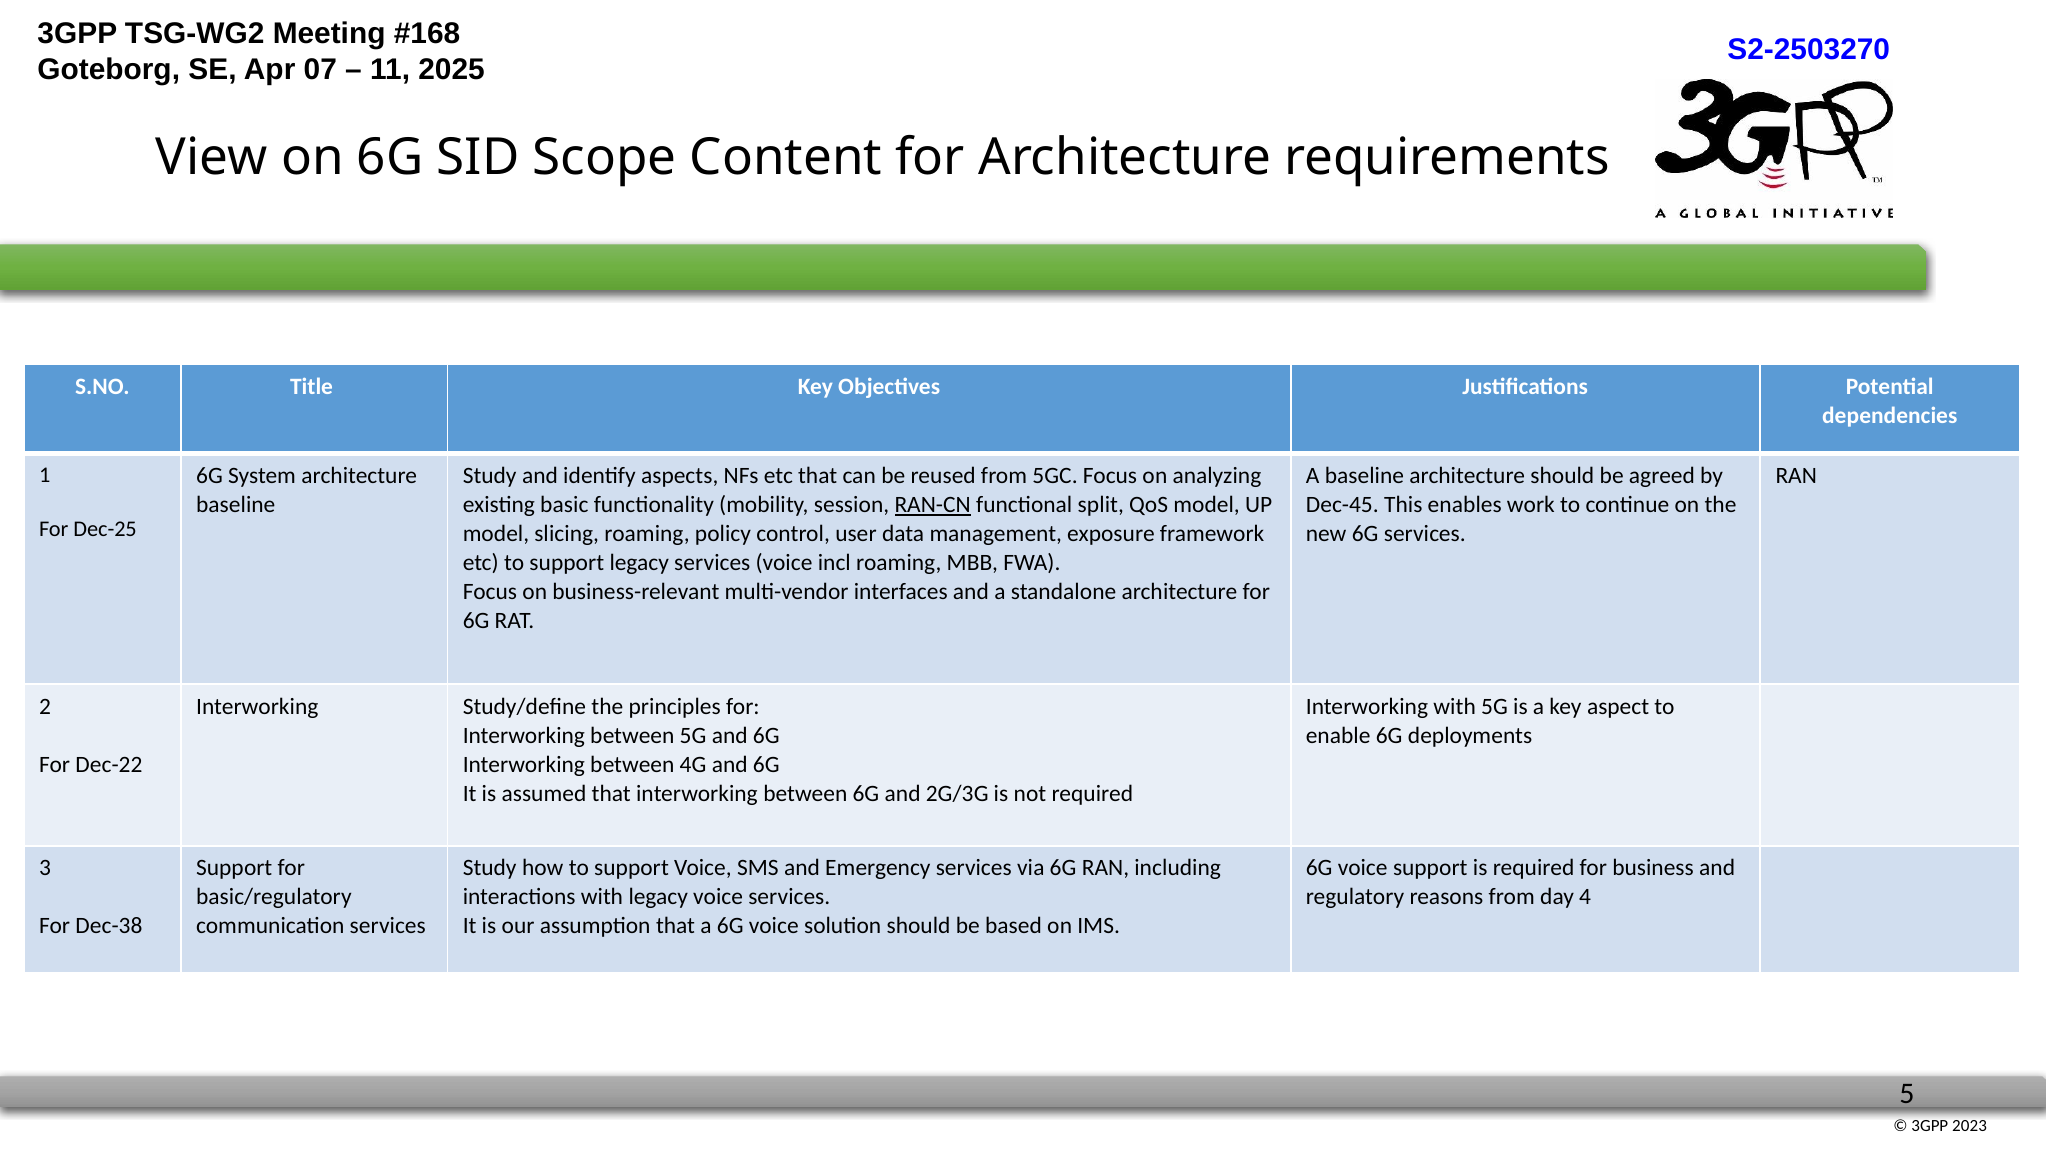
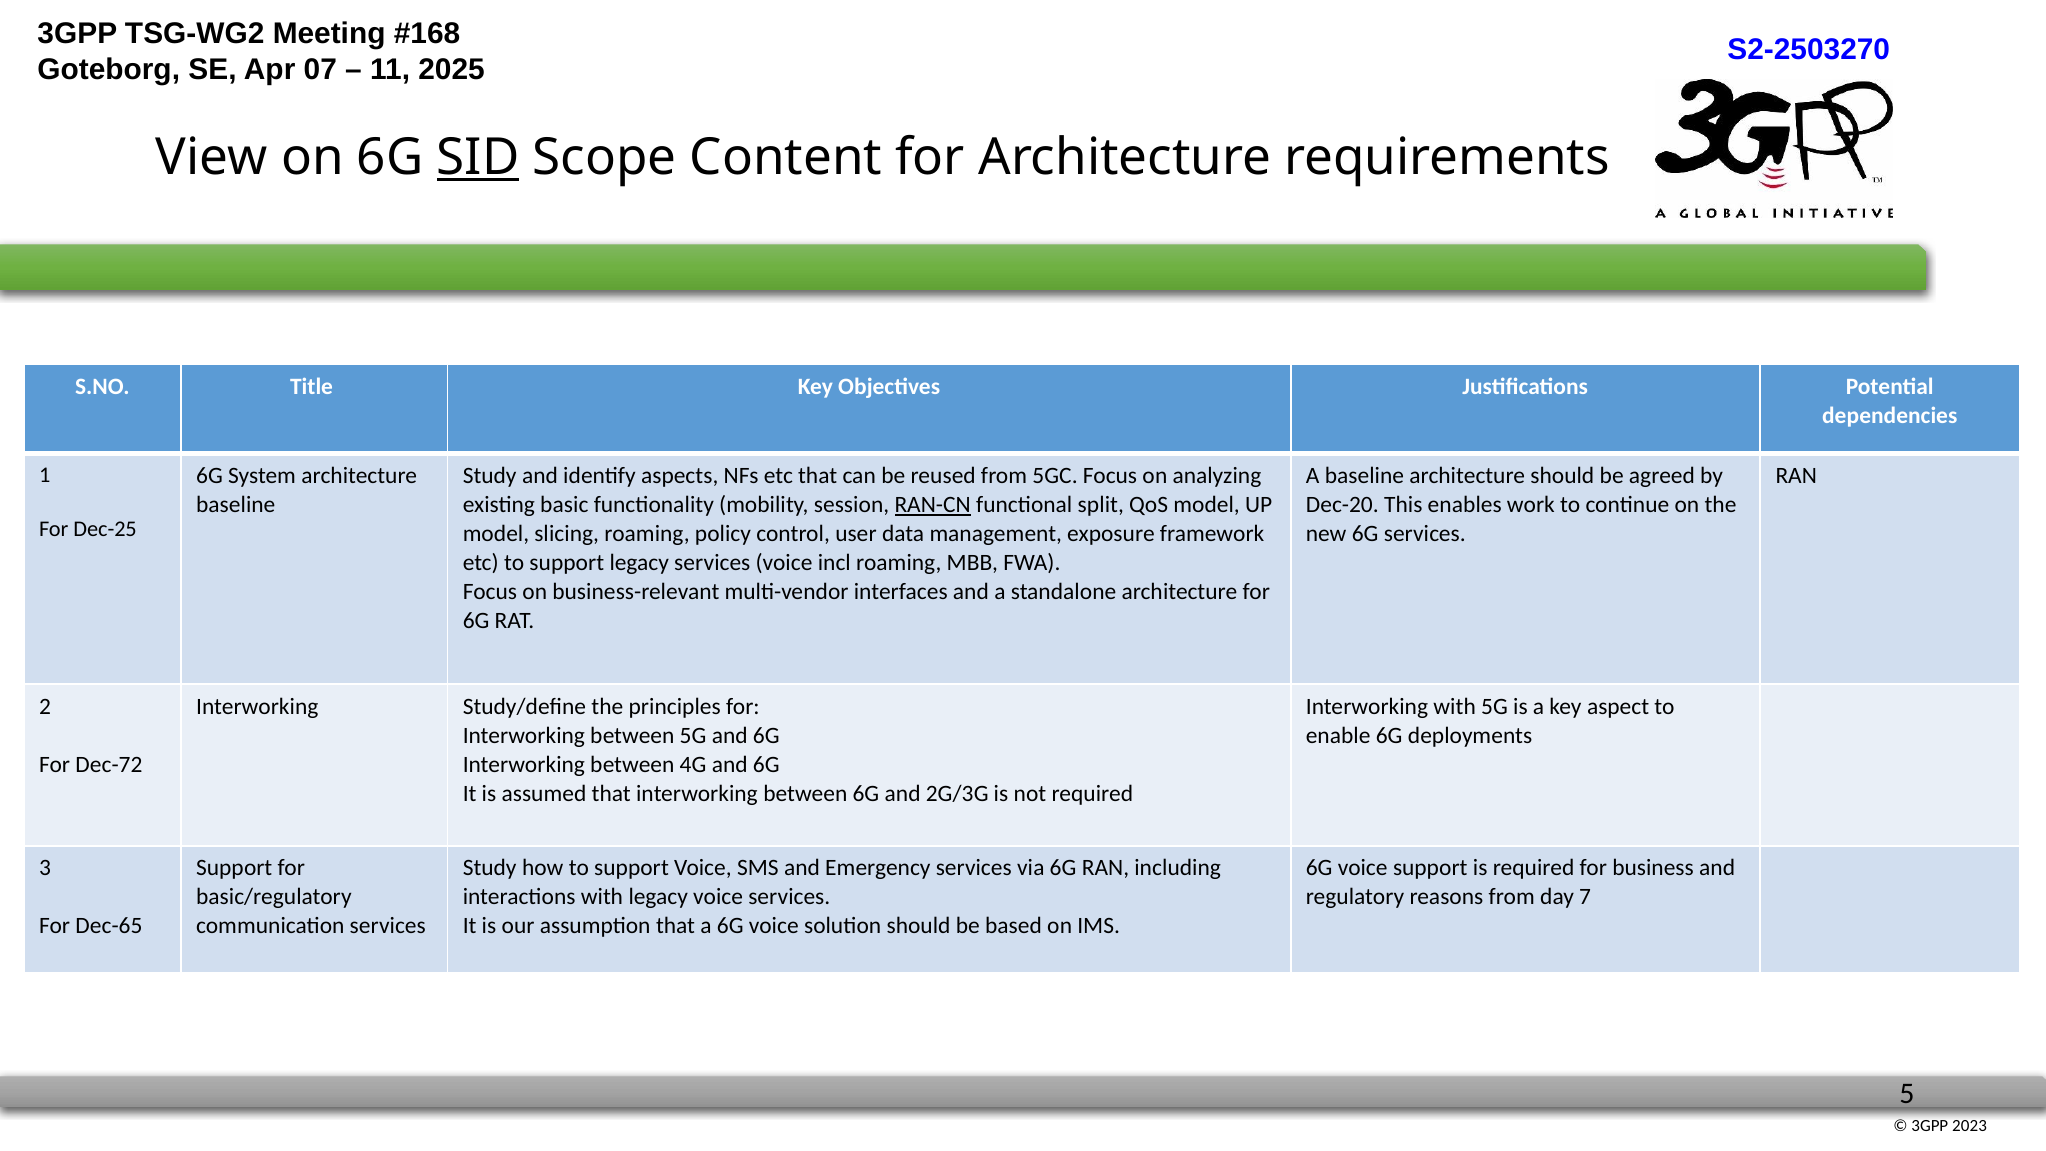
SID underline: none -> present (478, 158)
Dec-45: Dec-45 -> Dec-20 (1342, 505)
Dec-22: Dec-22 -> Dec-72 (109, 764)
4: 4 -> 7 (1585, 897)
Dec-38: Dec-38 -> Dec-65 (109, 926)
